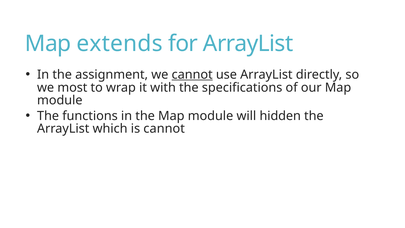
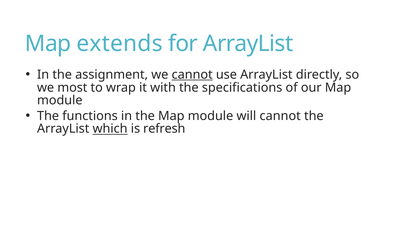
will hidden: hidden -> cannot (280, 116)
which underline: none -> present (110, 129)
is cannot: cannot -> refresh (164, 129)
